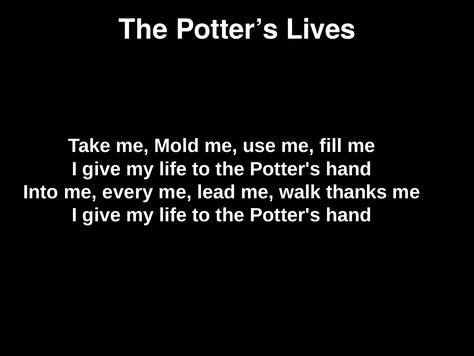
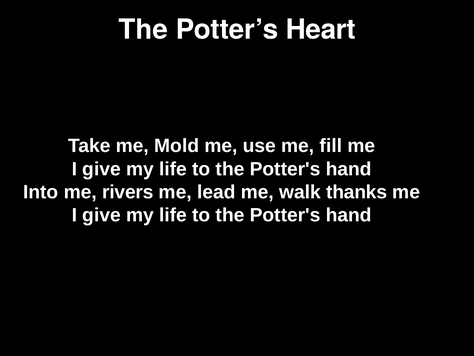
Lives: Lives -> Heart (321, 30)
every: every -> rivers (128, 192)
